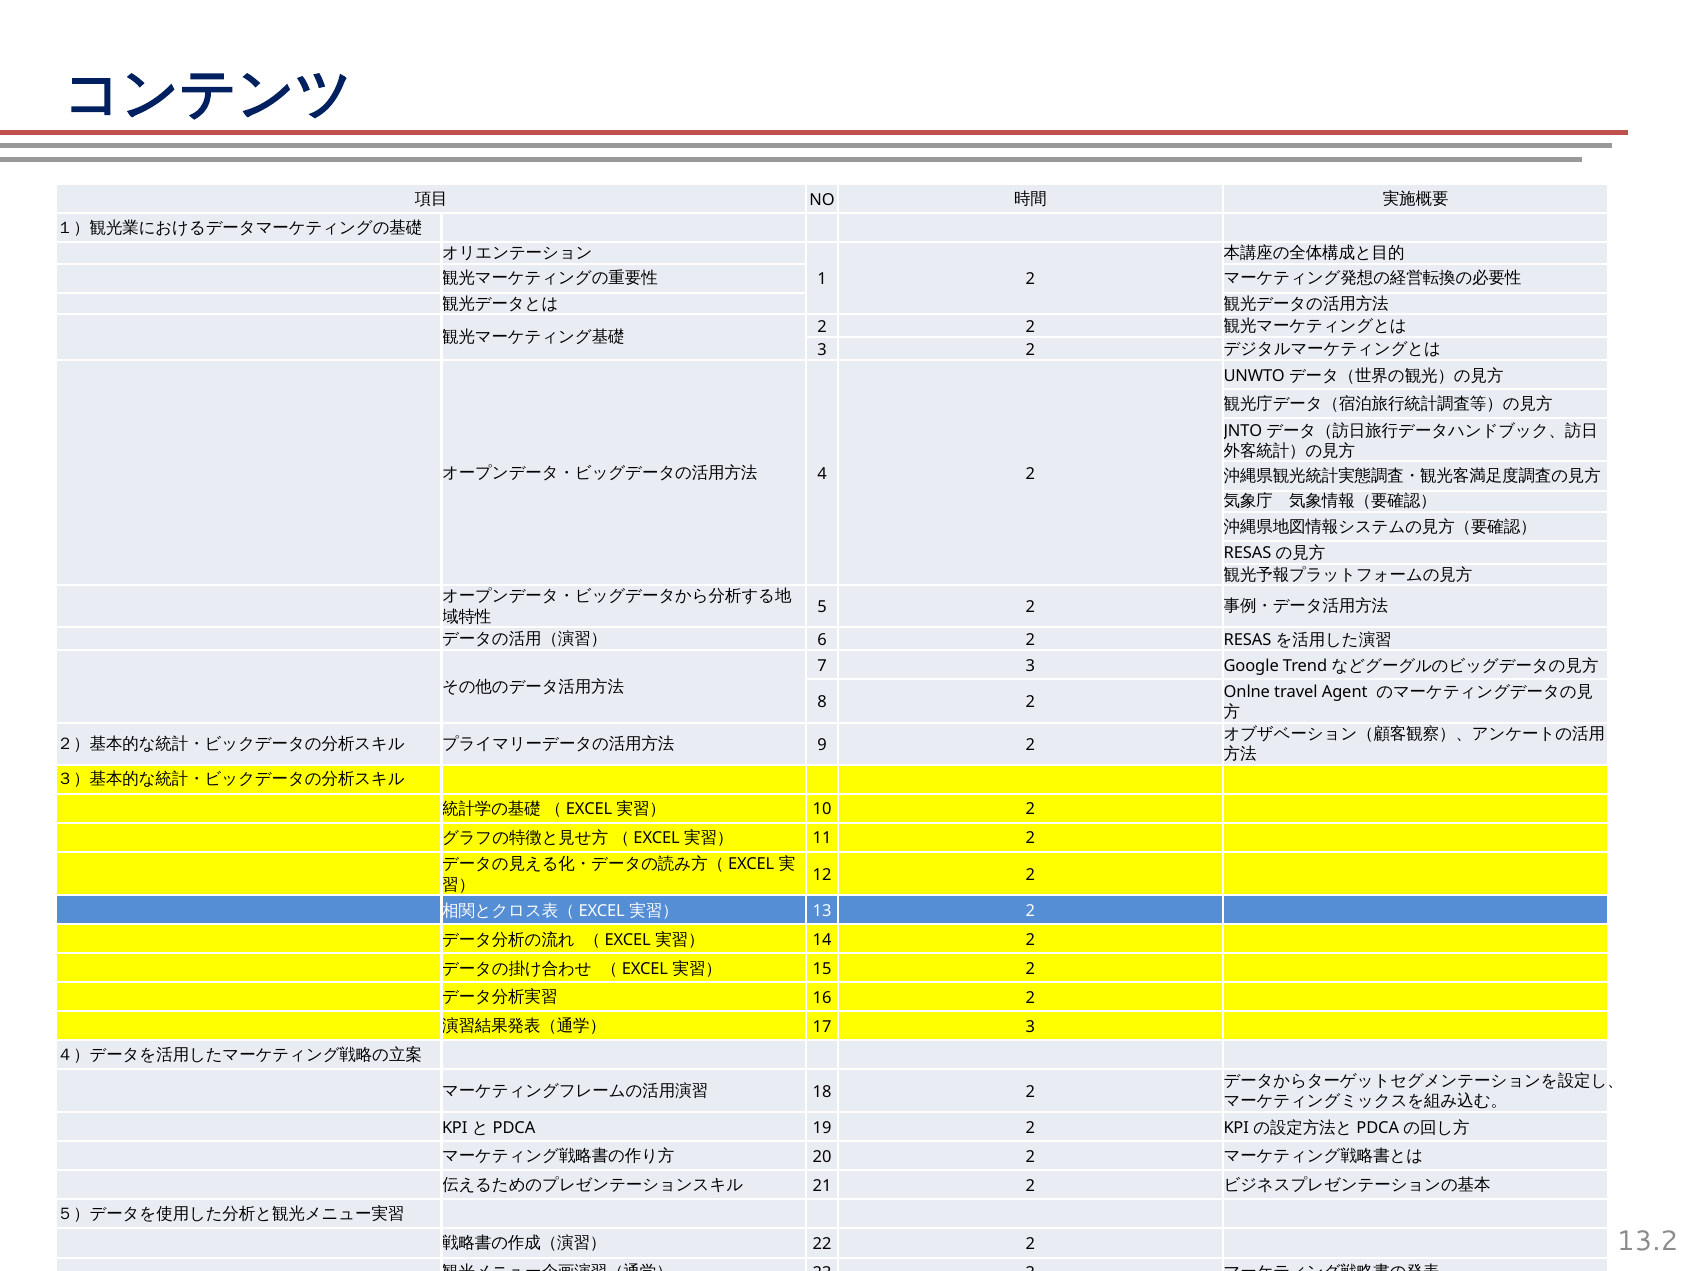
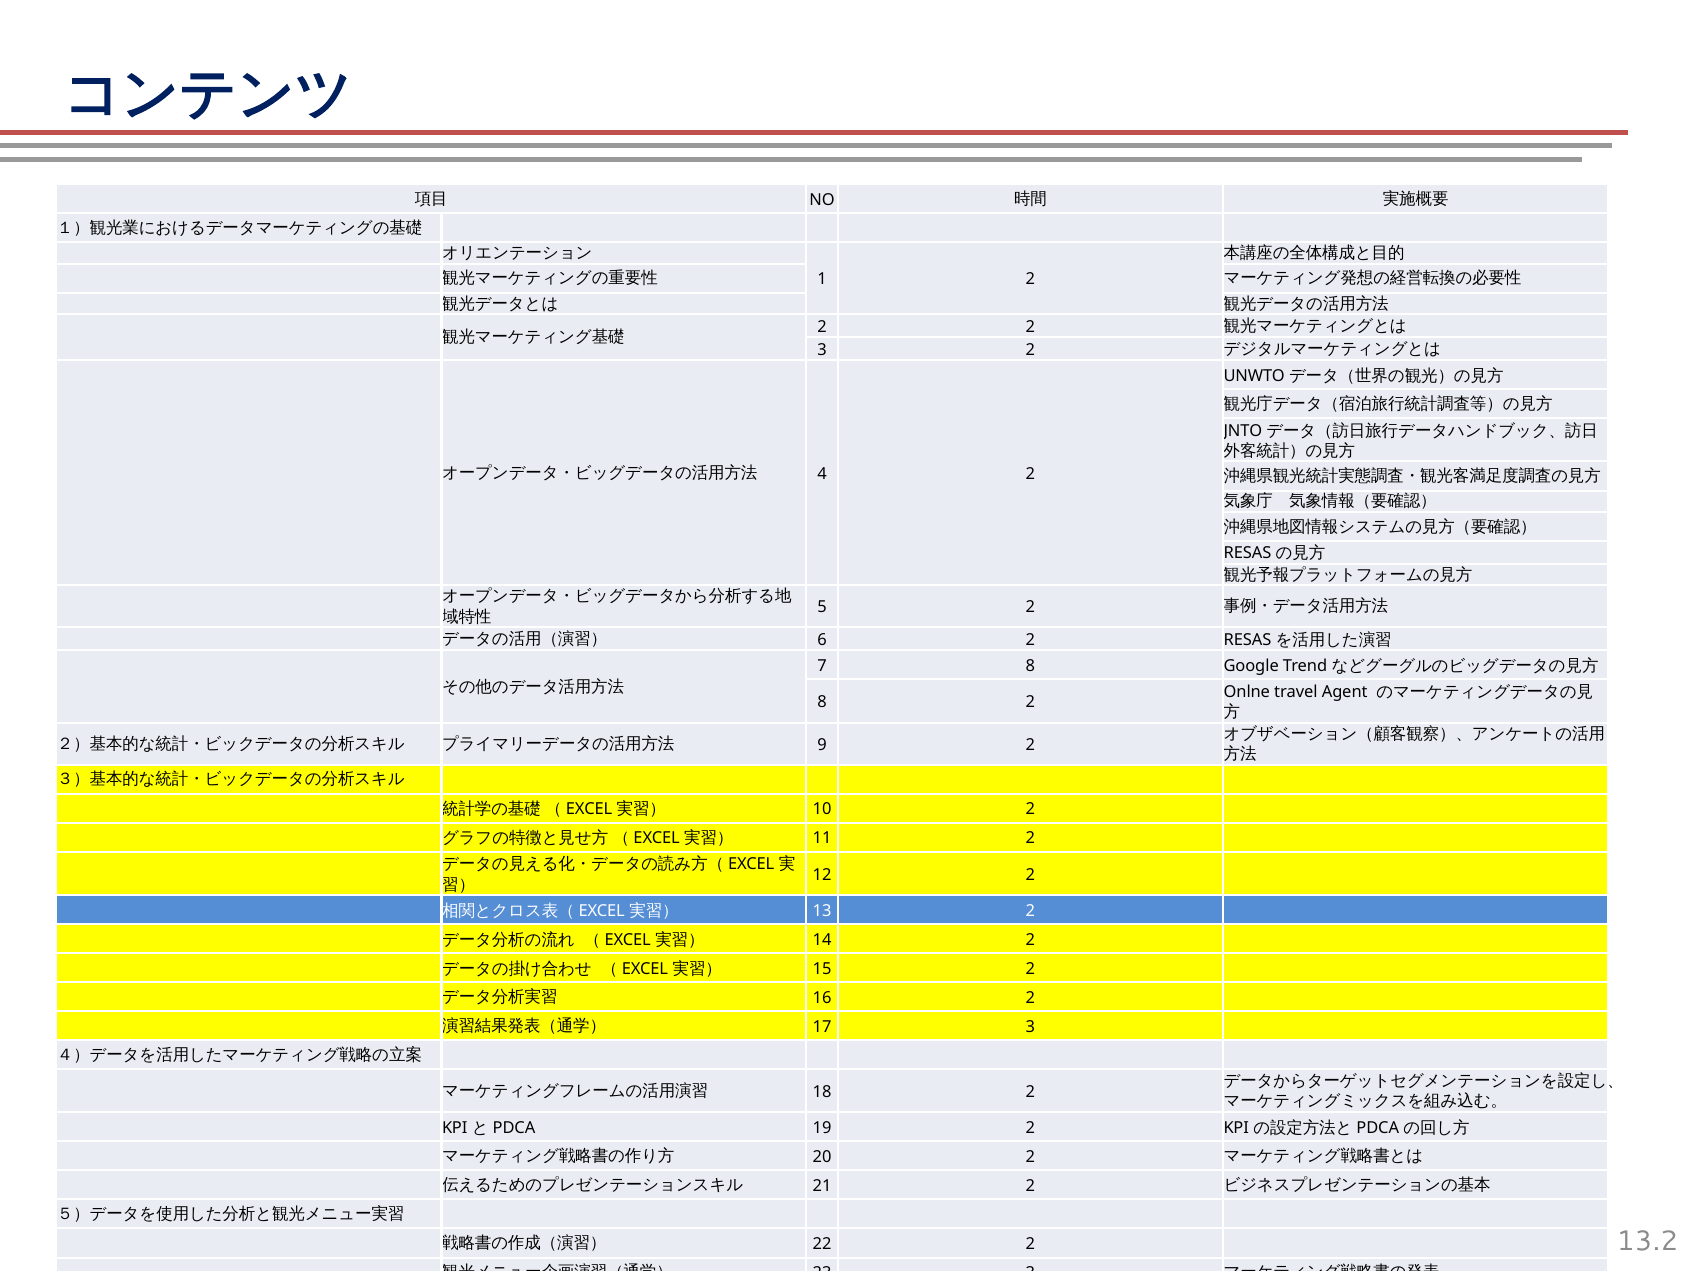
7 3: 3 -> 8 (1030, 666)
